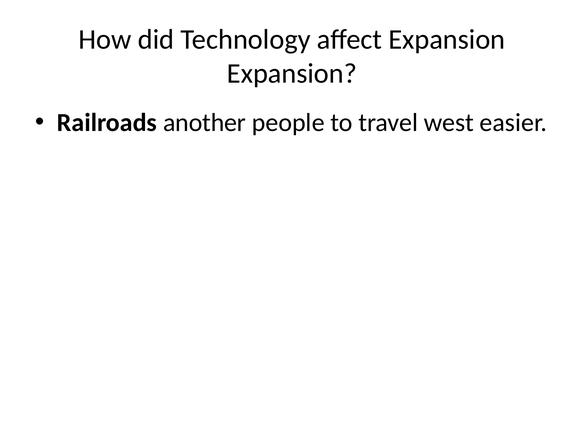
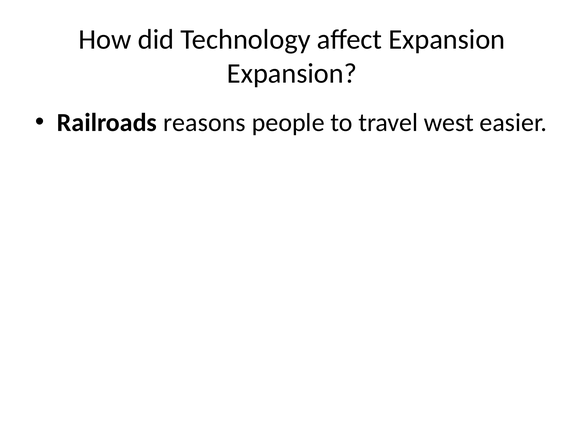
another: another -> reasons (204, 123)
